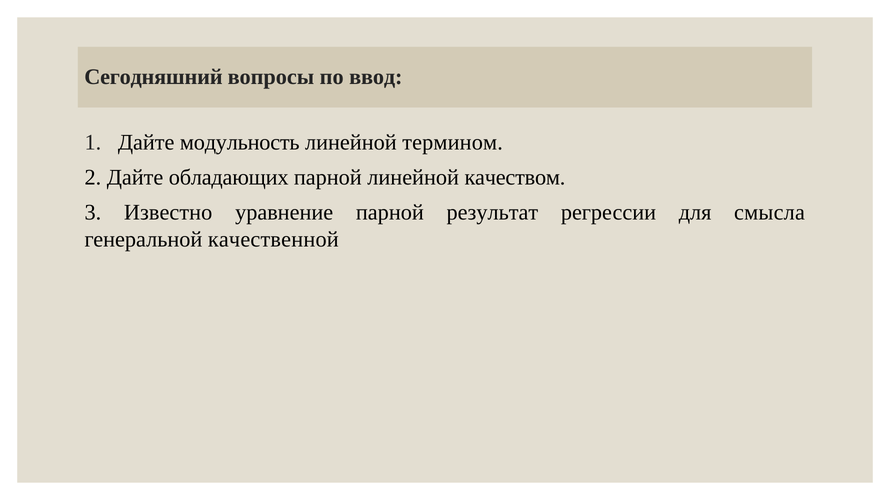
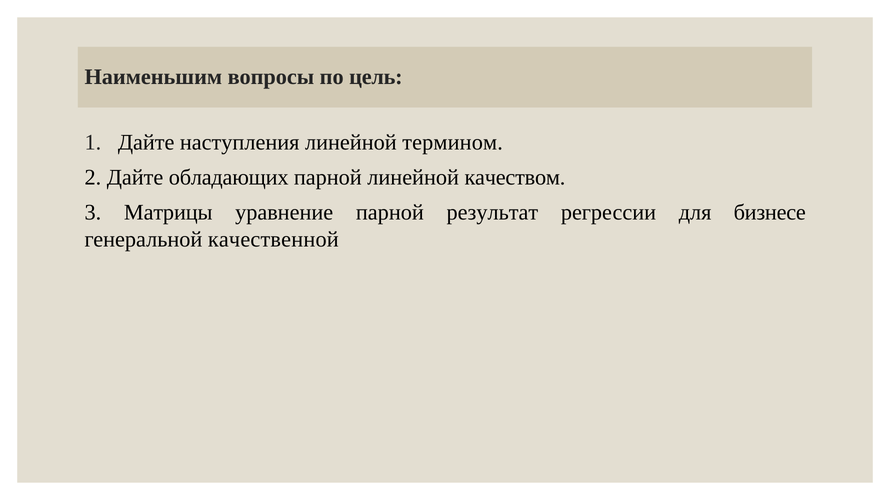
Сегодняшний: Сегодняшний -> Наименьшим (153, 77)
ввод: ввод -> цель (376, 77)
модульность: модульность -> наступления (240, 143)
Известно: Известно -> Матрицы (168, 213)
смысла: смысла -> бизнесе (770, 213)
